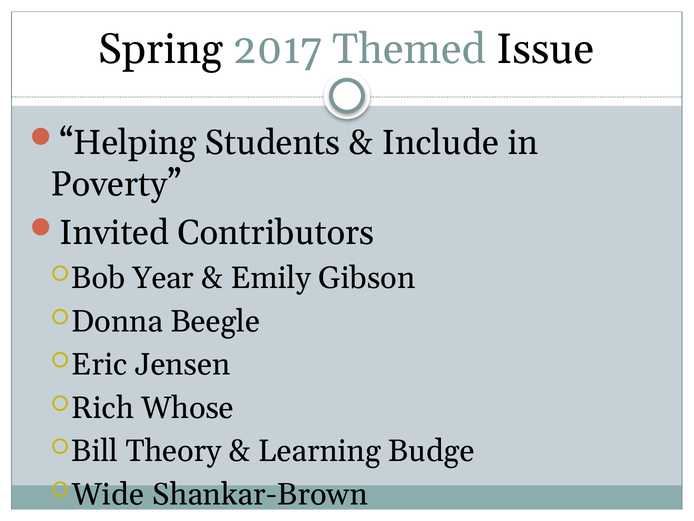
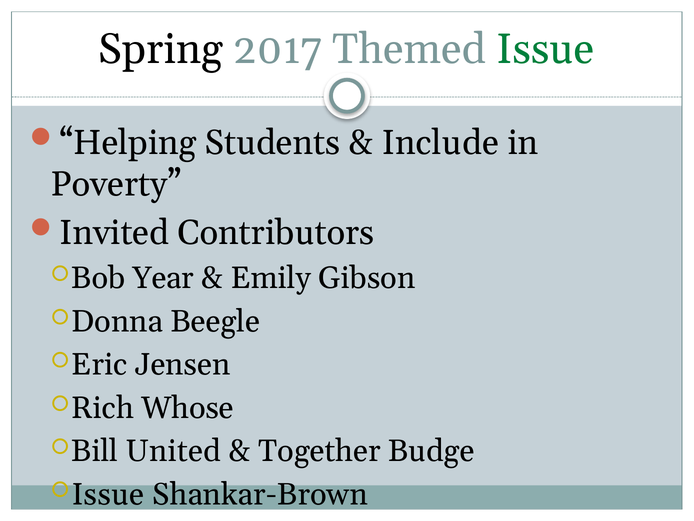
Issue colour: black -> green (545, 49)
Theory: Theory -> United (173, 451)
Learning: Learning -> Together (320, 451)
Wide: Wide -> Issue (108, 494)
